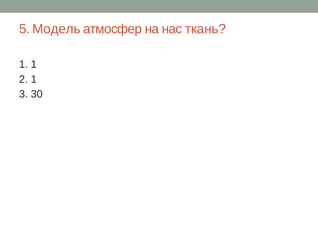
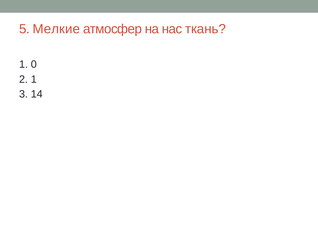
Модель: Модель -> Мелкие (56, 29)
1 1: 1 -> 0 (34, 64)
30: 30 -> 14 (37, 94)
